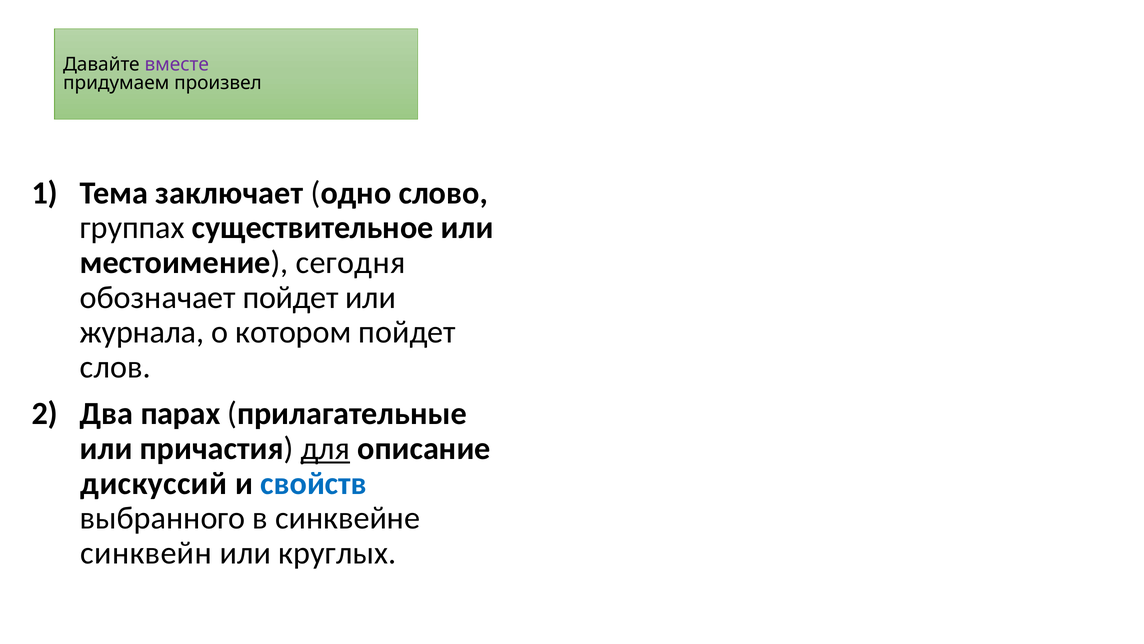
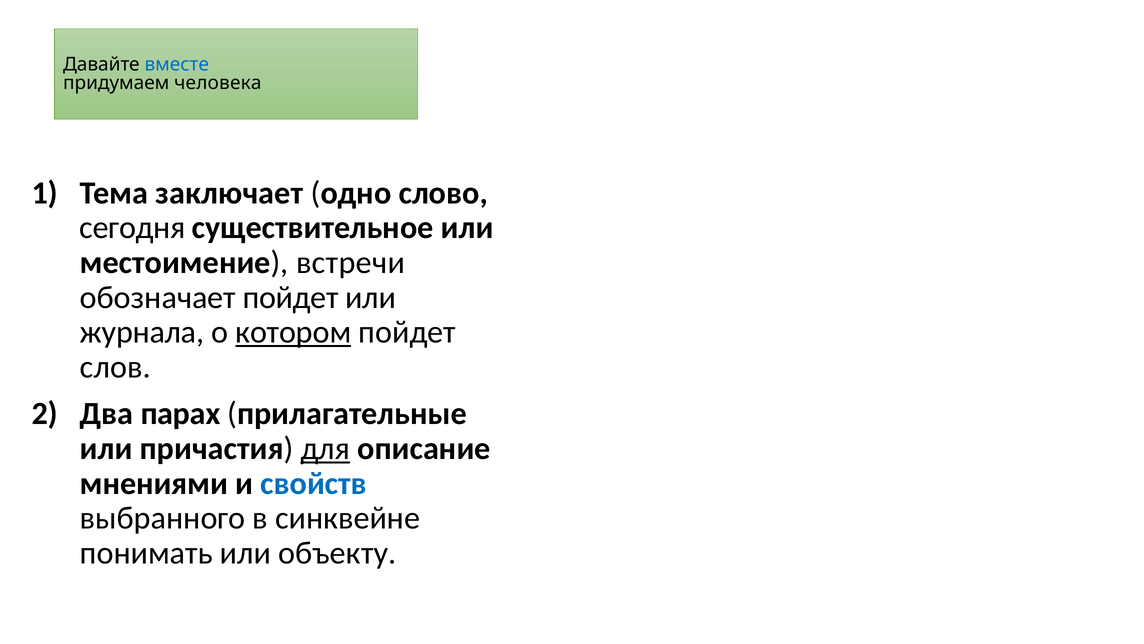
вместе colour: purple -> blue (177, 64)
произвел: произвел -> человека (218, 83)
группах: группах -> сегодня (132, 228)
сегодня: сегодня -> встречи (351, 262)
котором underline: none -> present (293, 332)
дискуссий: дискуссий -> мнениями (154, 483)
синквейн: синквейн -> понимать (146, 553)
круглых: круглых -> объекту (337, 553)
